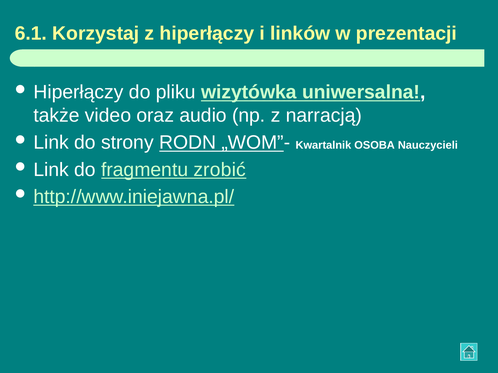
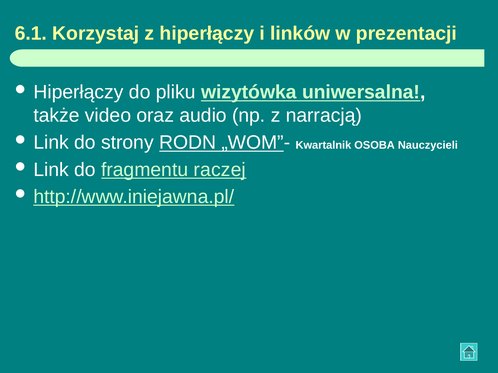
zrobić: zrobić -> raczej (220, 170)
